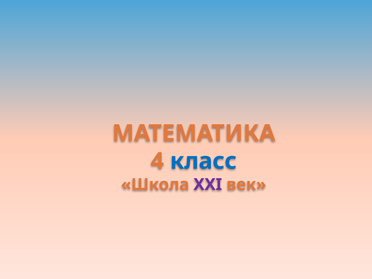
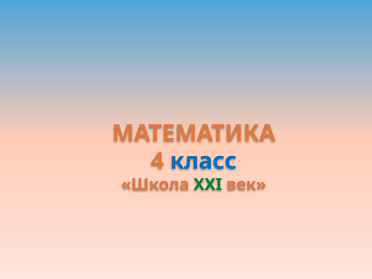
XXI colour: purple -> green (208, 185)
